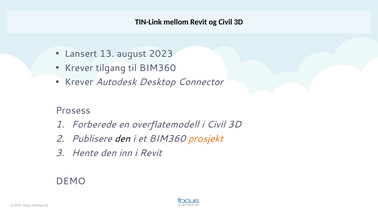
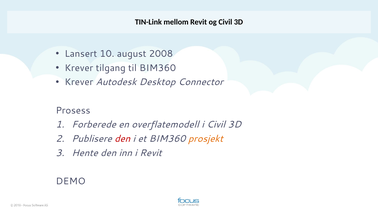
13: 13 -> 10 (107, 54)
2023: 2023 -> 2008 (161, 54)
den colour: black -> red (122, 138)
